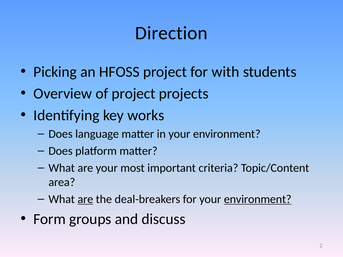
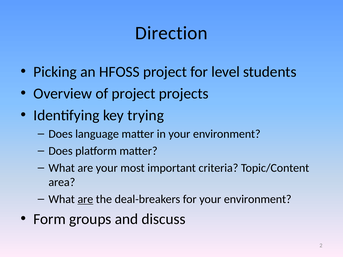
with: with -> level (226, 72)
works: works -> trying (146, 115)
environment underline: present -> none (258, 199)
